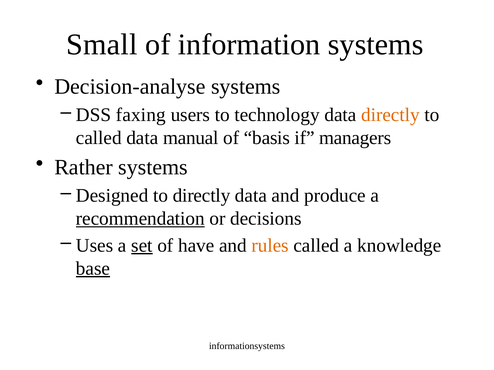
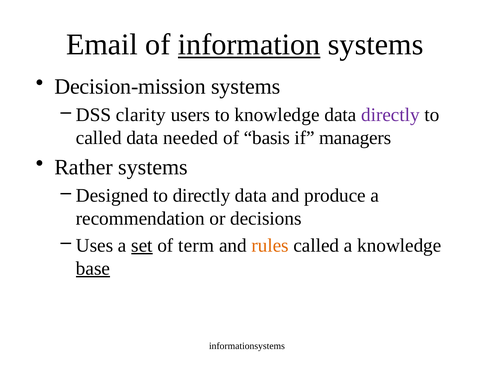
Small: Small -> Email (102, 45)
information underline: none -> present (249, 45)
Decision-analyse: Decision-analyse -> Decision-mission (130, 87)
faxing: faxing -> clarity (141, 115)
to technology: technology -> knowledge (277, 115)
directly colour: orange -> purple (390, 115)
manual: manual -> needed (191, 138)
recommendation underline: present -> none (140, 219)
have: have -> term (196, 246)
